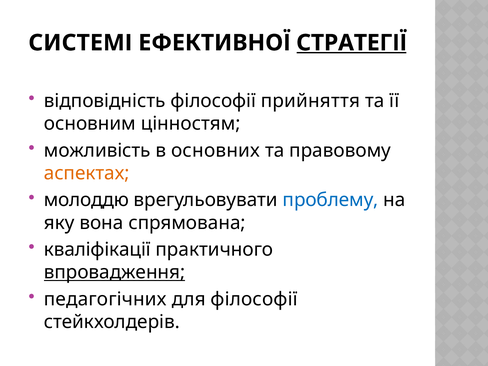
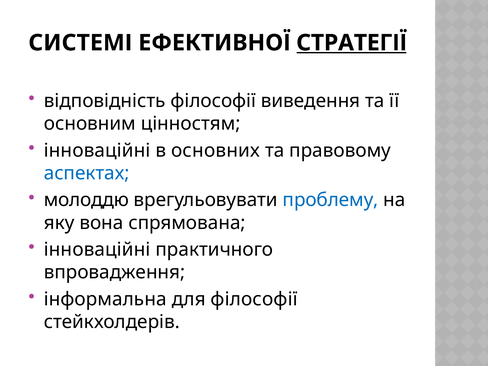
прийняття: прийняття -> виведення (311, 101)
можливість: можливість -> інноваційні (97, 151)
аспектах colour: orange -> blue (87, 173)
кваліфікації: кваліфікації -> інноваційні (97, 250)
впровадження underline: present -> none (115, 272)
педагогічних: педагогічних -> інформальна (105, 299)
